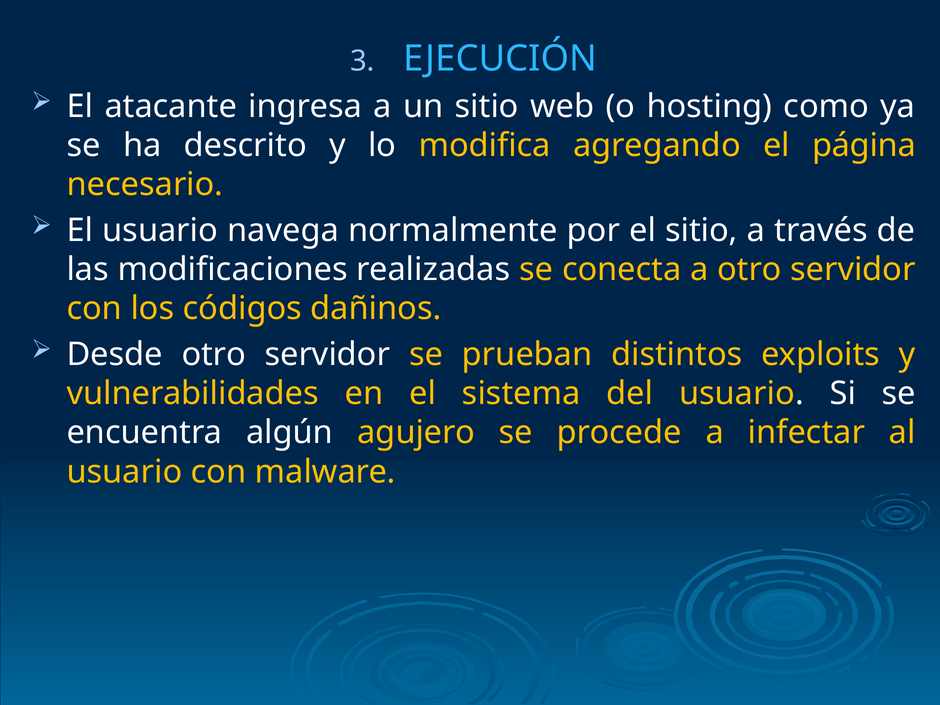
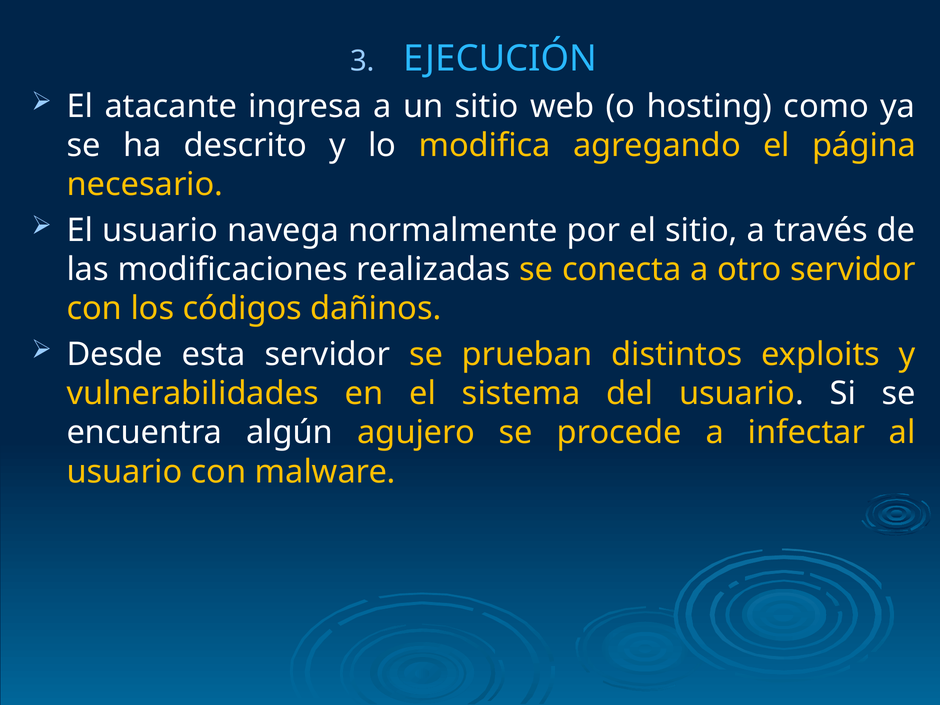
Desde otro: otro -> esta (214, 354)
